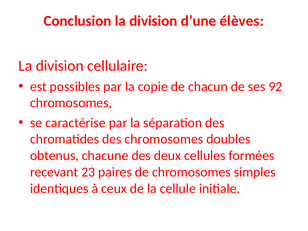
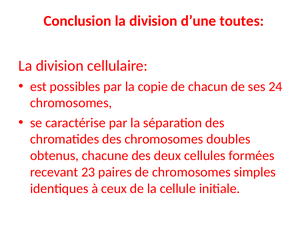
élèves: élèves -> toutes (242, 21)
92: 92 -> 24 (275, 87)
